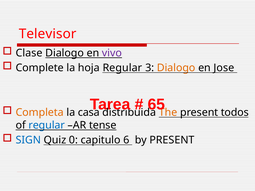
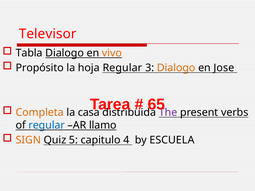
Clase: Clase -> Tabla (29, 53)
vivo colour: purple -> orange (112, 53)
Complete: Complete -> Propósito (40, 68)
The colour: orange -> purple (168, 113)
todos: todos -> verbs (235, 113)
tense: tense -> llamo (103, 125)
SIGN colour: blue -> orange (28, 140)
0: 0 -> 5 (73, 140)
6: 6 -> 4 (126, 140)
by PRESENT: PRESENT -> ESCUELA (172, 140)
